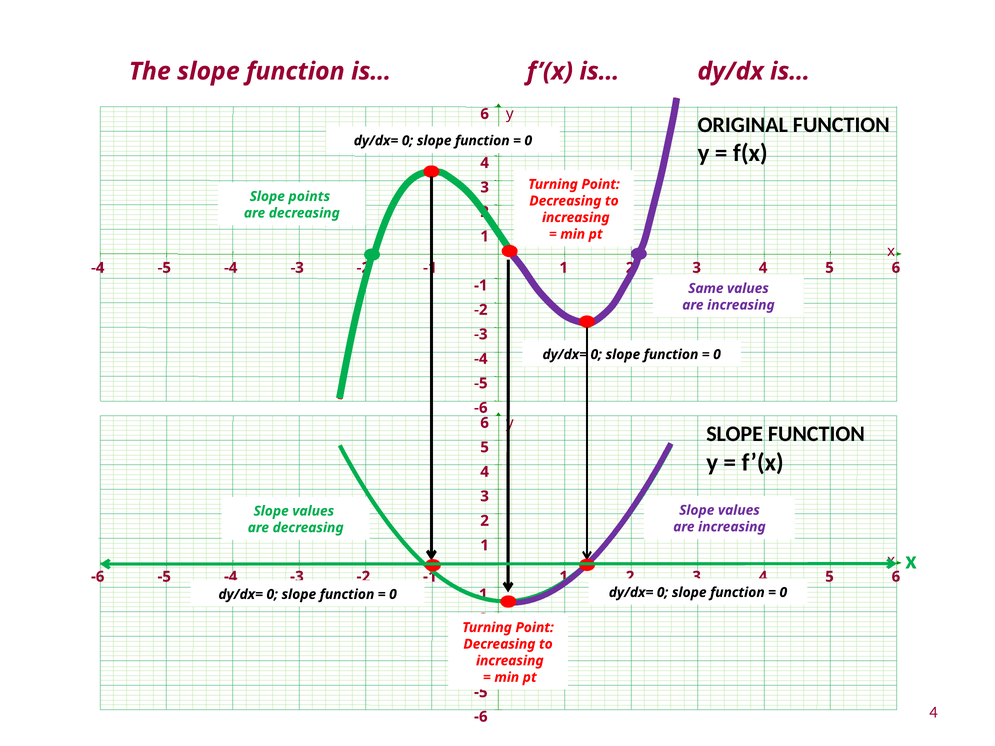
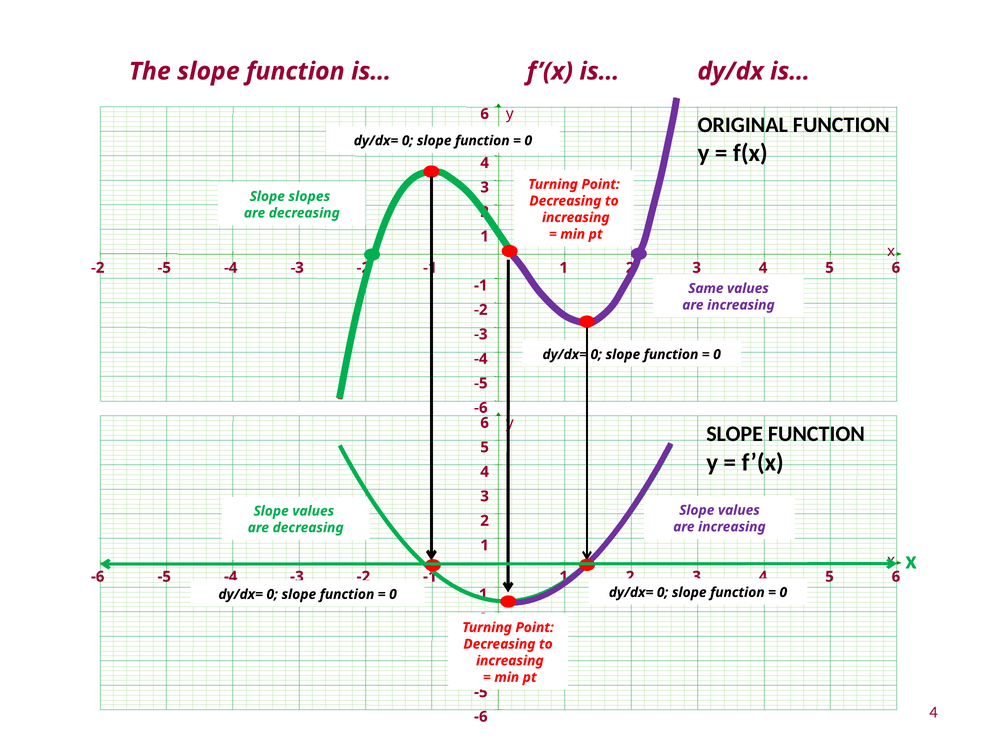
points: points -> slopes (309, 196)
-4: -4 -> -2 (98, 268)
